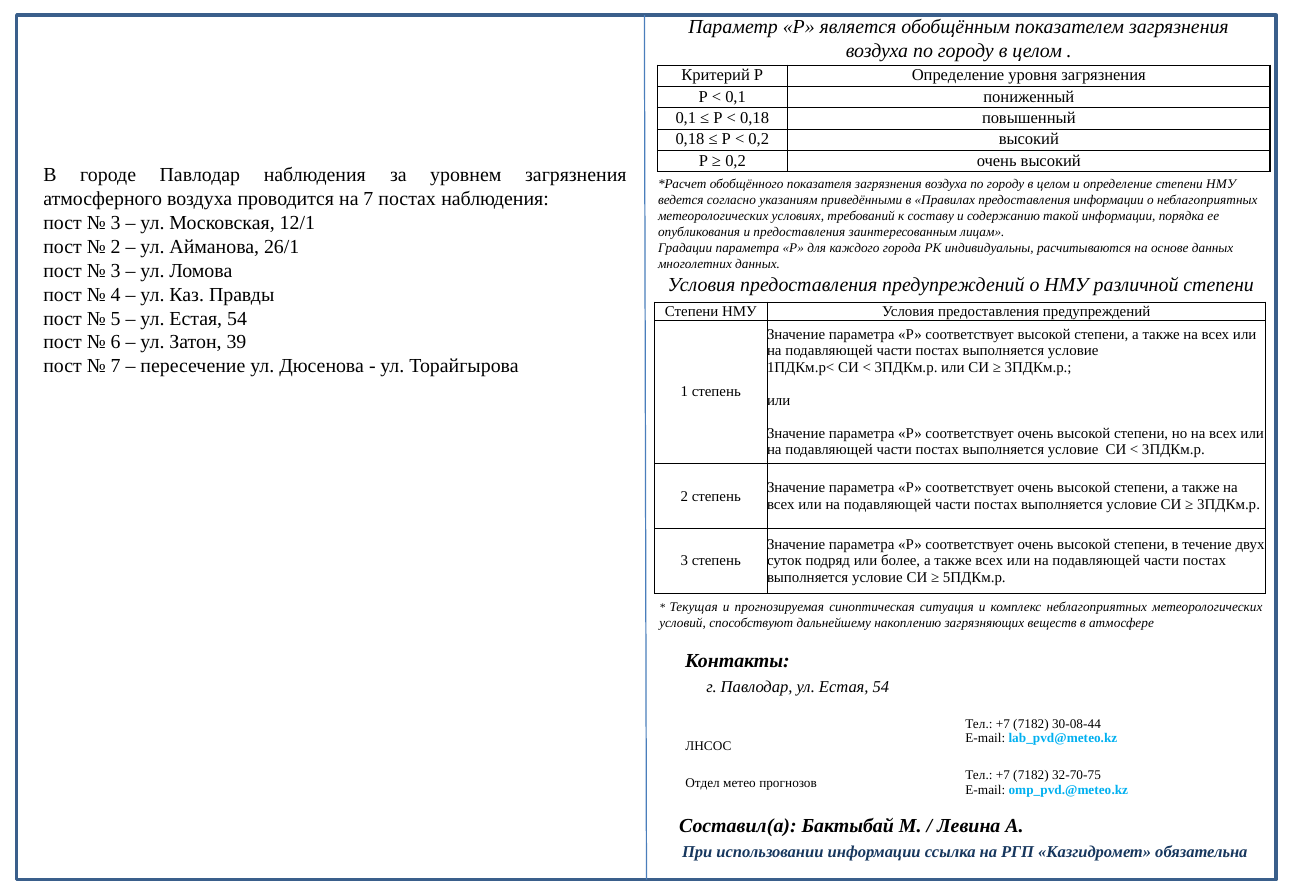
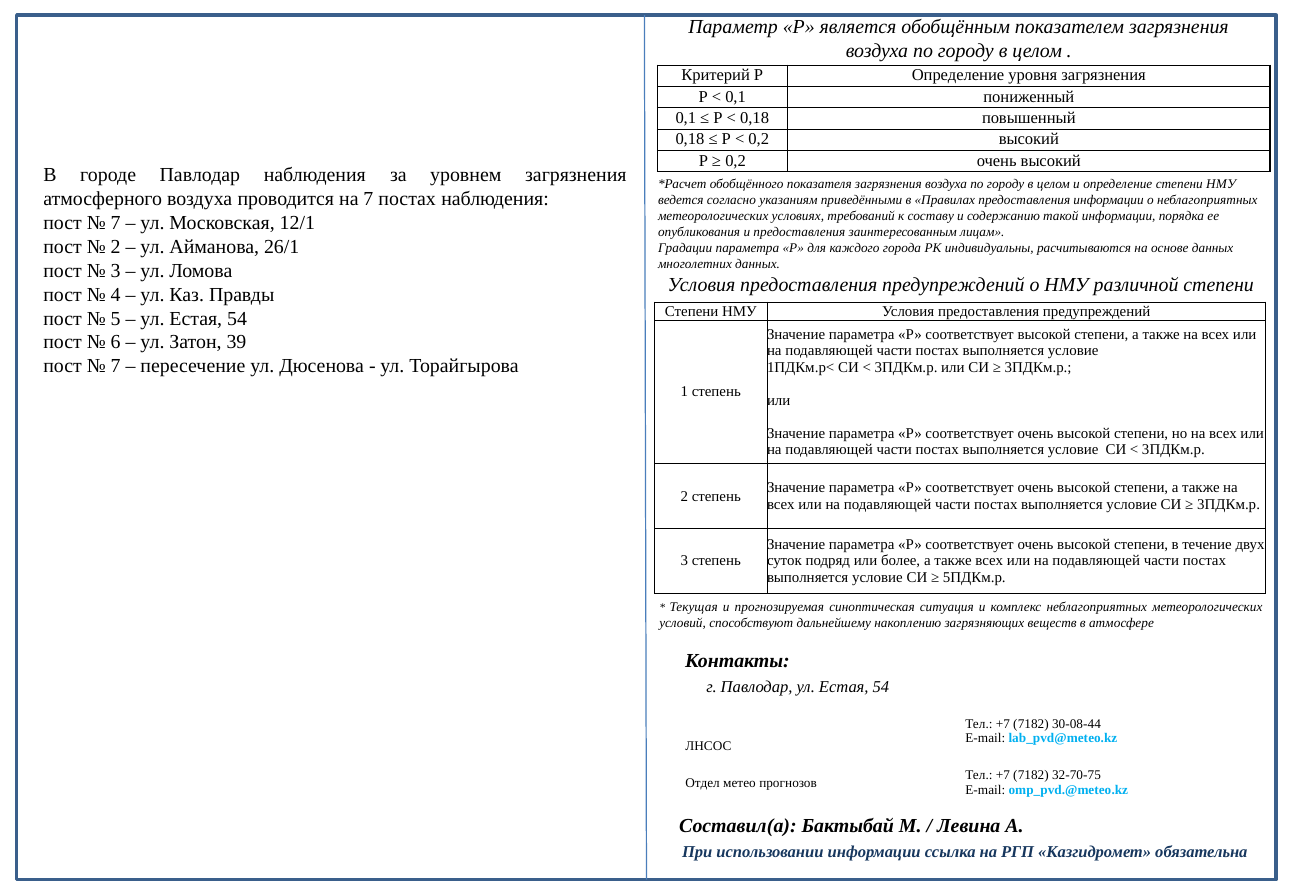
3: 3 -> 7 (116, 223)
